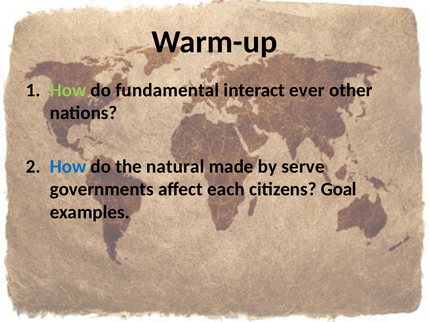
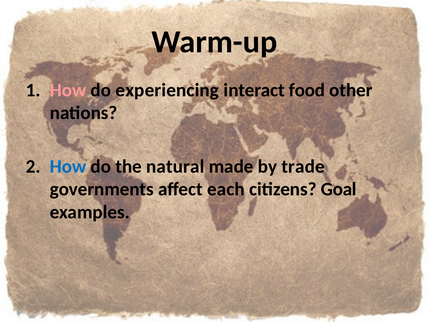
How colour: light green -> pink (68, 90)
fundamental: fundamental -> experiencing (167, 90)
ever: ever -> food (307, 90)
serve: serve -> trade (303, 166)
